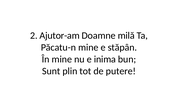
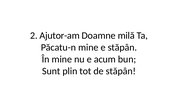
inima: inima -> acum (105, 59)
de putere: putere -> stăpân (121, 71)
